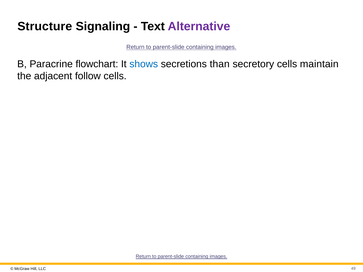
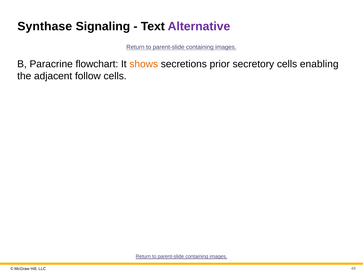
Structure: Structure -> Synthase (45, 26)
shows colour: blue -> orange (144, 64)
than: than -> prior (220, 64)
maintain: maintain -> enabling (319, 64)
